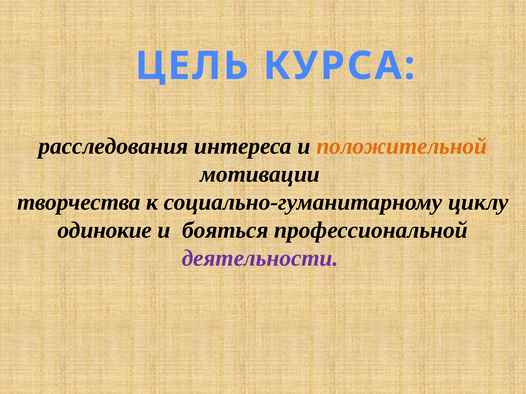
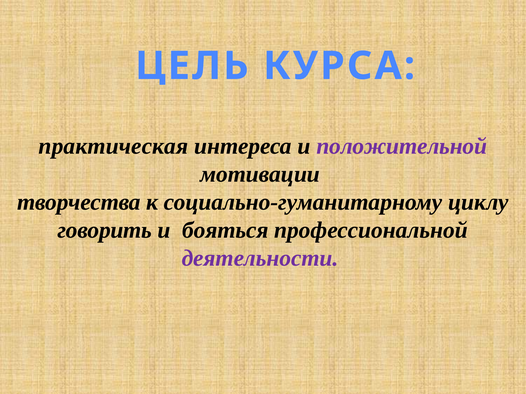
расследования: расследования -> практическая (113, 146)
положительной colour: orange -> purple (402, 146)
одинокие: одинокие -> говорить (105, 231)
